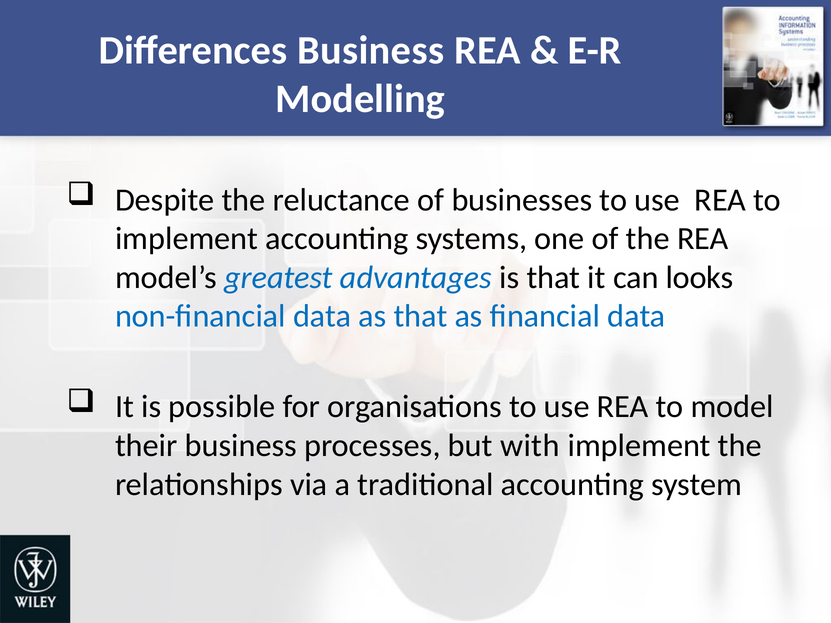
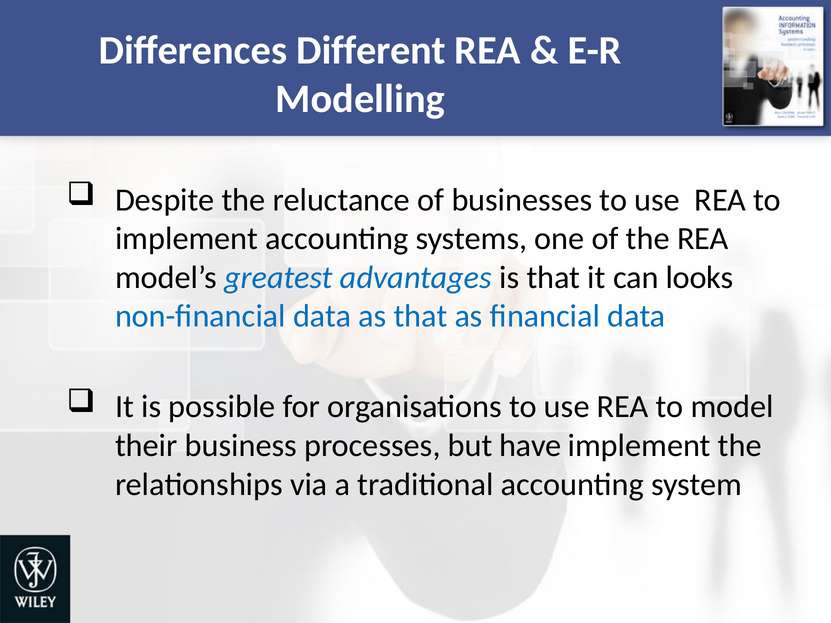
Differences Business: Business -> Different (371, 51)
with: with -> have (530, 446)
